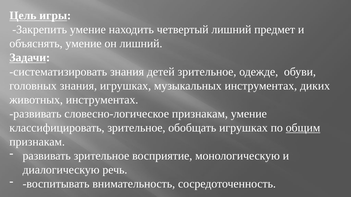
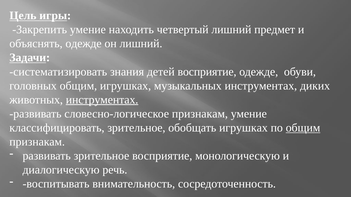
объяснять умение: умение -> одежде (84, 44)
детей зрительное: зрительное -> восприятие (207, 72)
головных знания: знания -> общим (78, 86)
инструментах underline: none -> present (102, 100)
